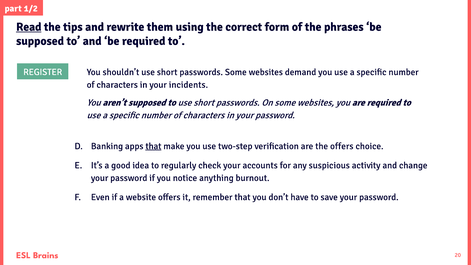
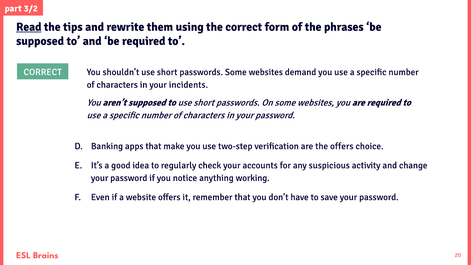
1/2: 1/2 -> 3/2 (31, 8)
REGISTER: REGISTER -> CORRECT (43, 72)
that underline: present -> none (153, 146)
burnout: burnout -> working (253, 178)
